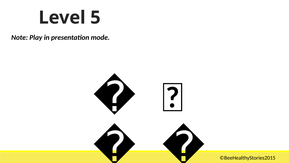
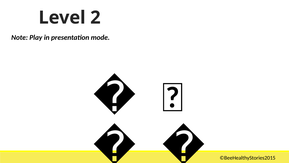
5: 5 -> 2 (95, 18)
